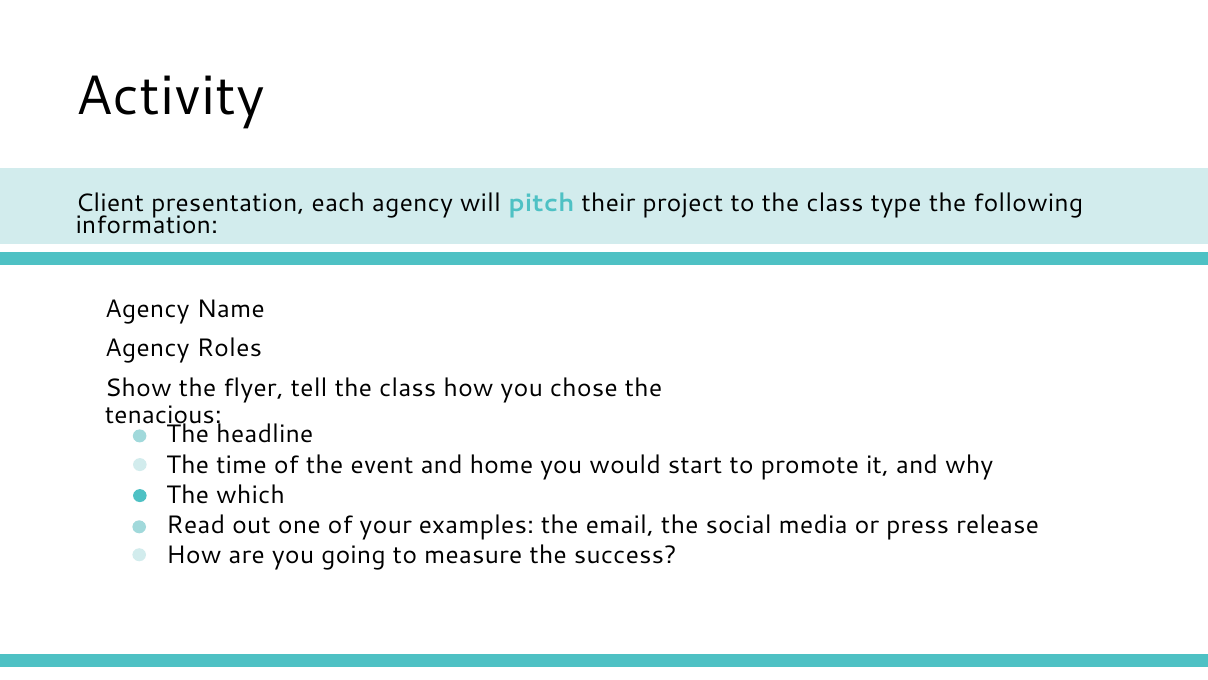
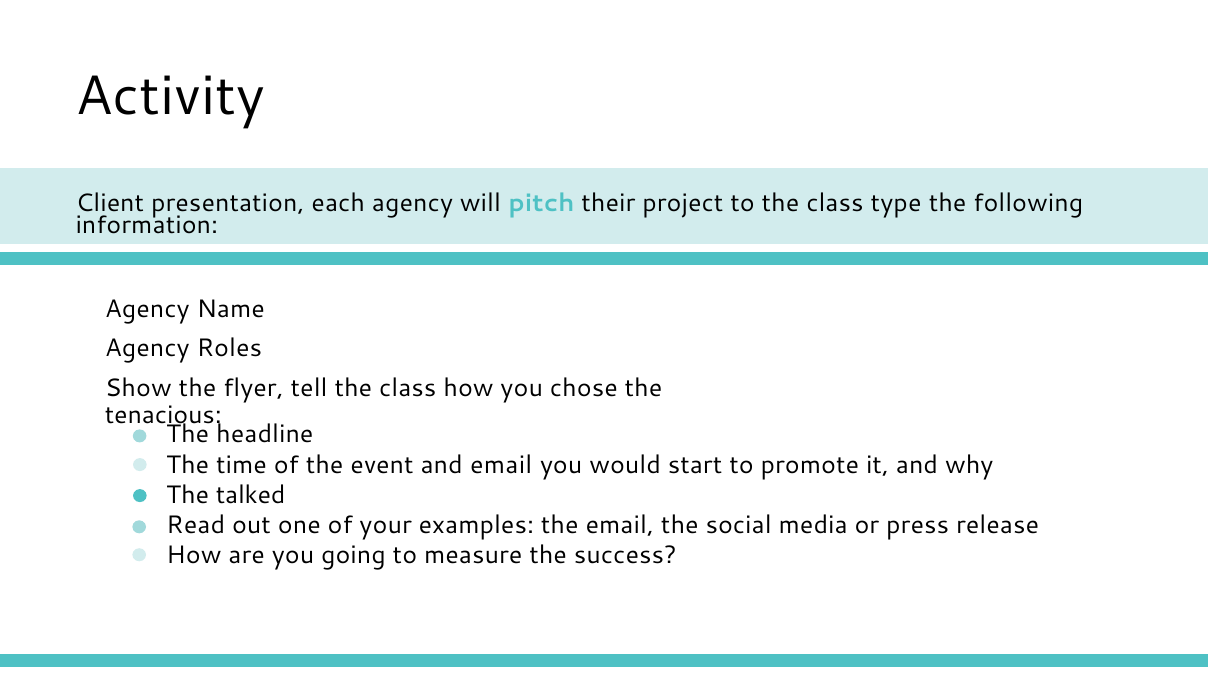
and home: home -> email (501, 464)
which: which -> talked (251, 495)
